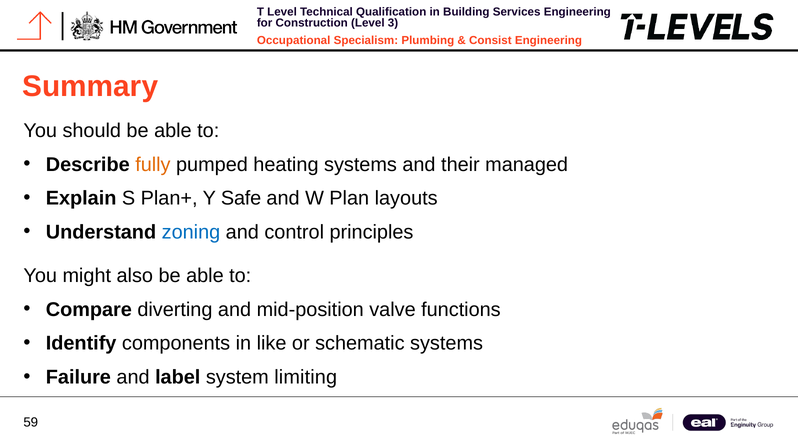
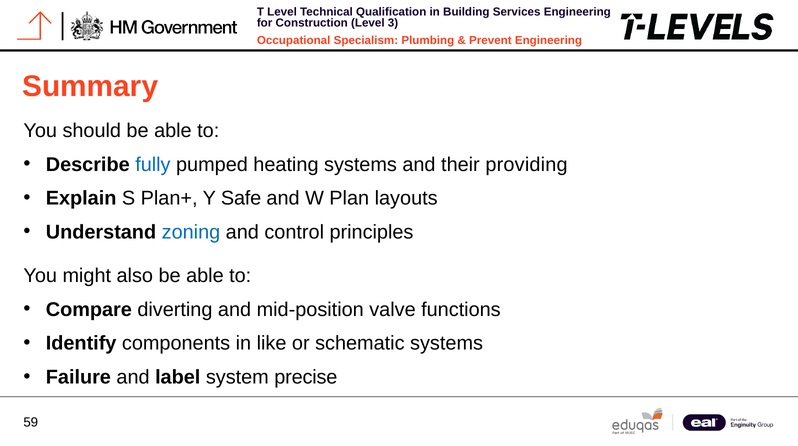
Consist: Consist -> Prevent (490, 40)
fully colour: orange -> blue (153, 164)
managed: managed -> providing (527, 164)
limiting: limiting -> precise (306, 377)
